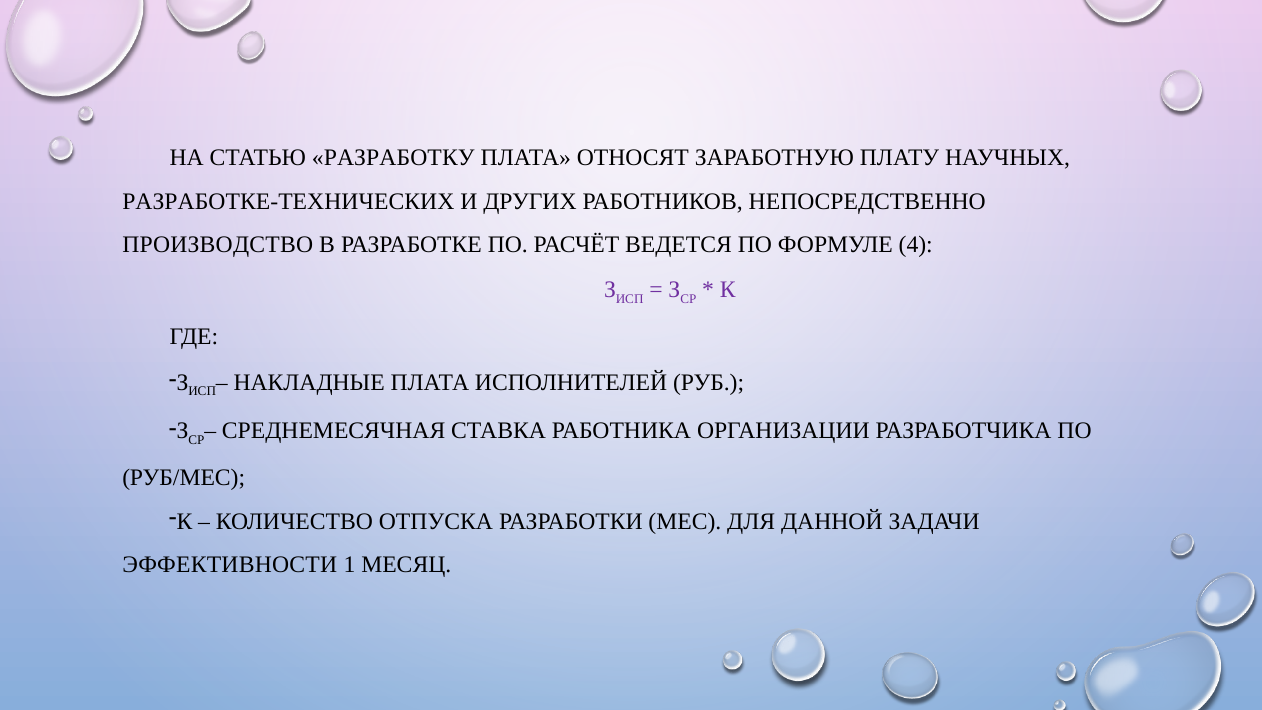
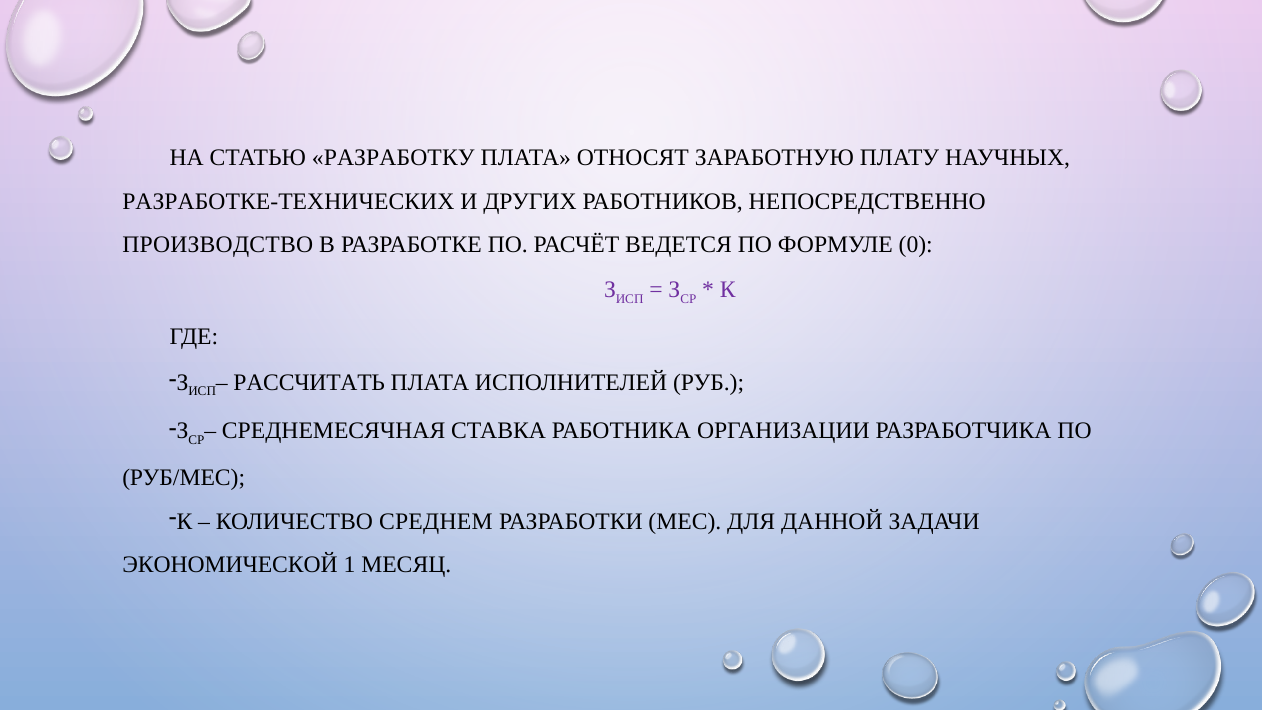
4: 4 -> 0 (916, 245)
НАКЛАДНЫЕ: НАКЛАДНЫЕ -> РАССЧИТАТЬ (309, 382)
ОТПУСКА: ОТПУСКА -> СРЕДНЕМ (436, 521)
ЭФФЕКТИВНОСТИ: ЭФФЕКТИВНОСТИ -> ЭКОНОМИЧЕСКОЙ (230, 565)
